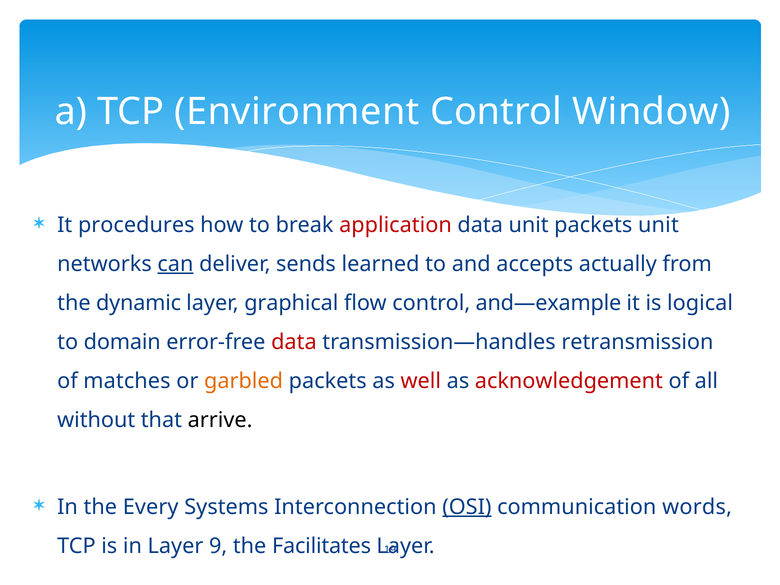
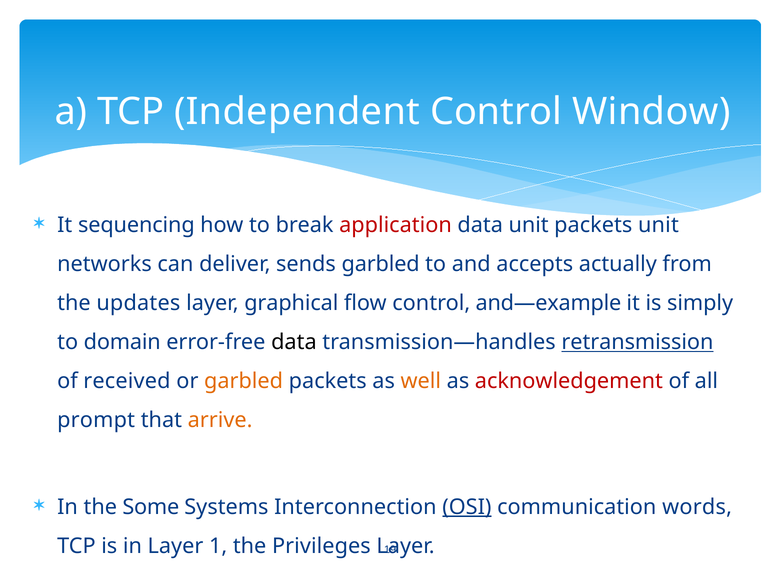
Environment: Environment -> Independent (297, 112)
procedures: procedures -> sequencing (136, 225)
can underline: present -> none (175, 264)
sends learned: learned -> garbled (381, 264)
dynamic: dynamic -> updates (138, 303)
logical: logical -> simply (700, 303)
data colour: red -> black (294, 342)
retransmission underline: none -> present (637, 342)
matches: matches -> received (127, 381)
well colour: red -> orange (421, 381)
without: without -> prompt (96, 420)
arrive colour: black -> orange (220, 420)
Every: Every -> Some (151, 507)
9: 9 -> 1 (218, 546)
Facilitates: Facilitates -> Privileges (321, 546)
